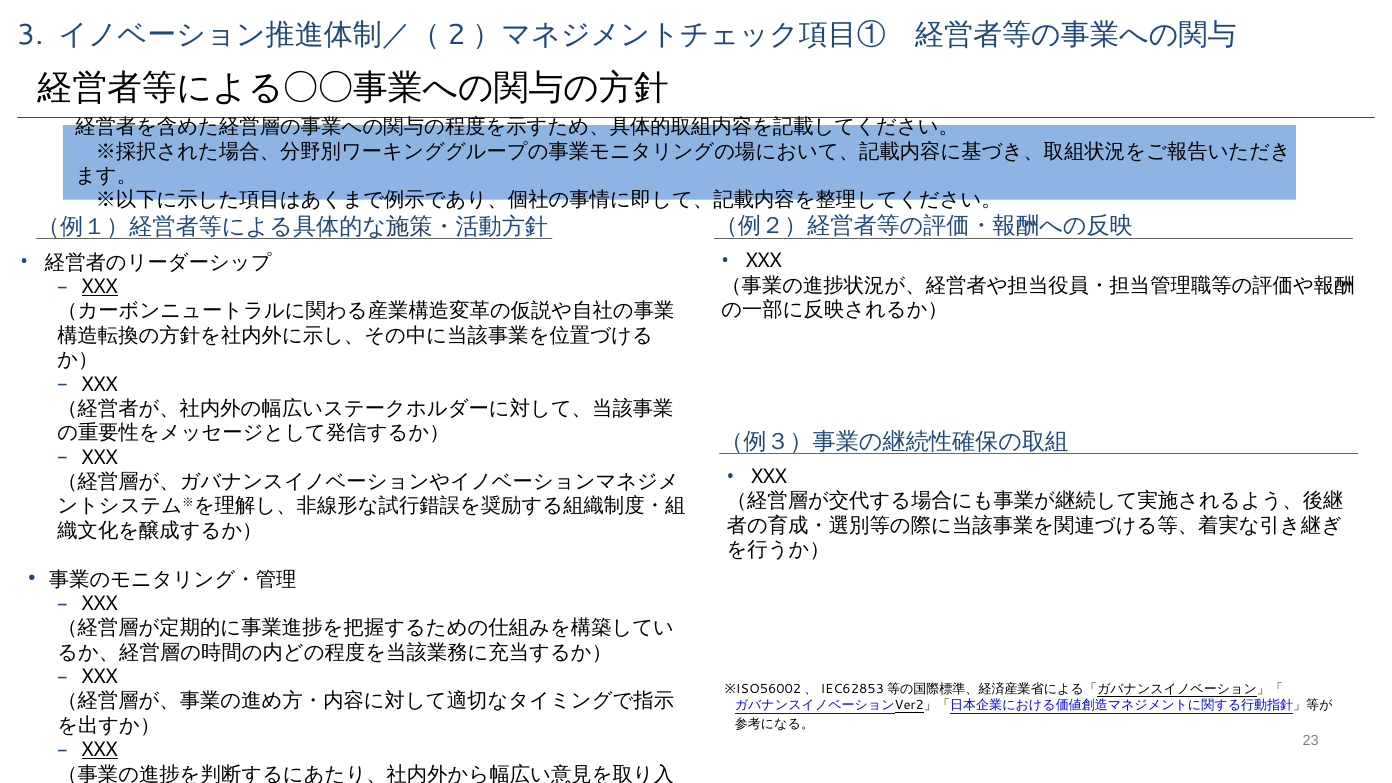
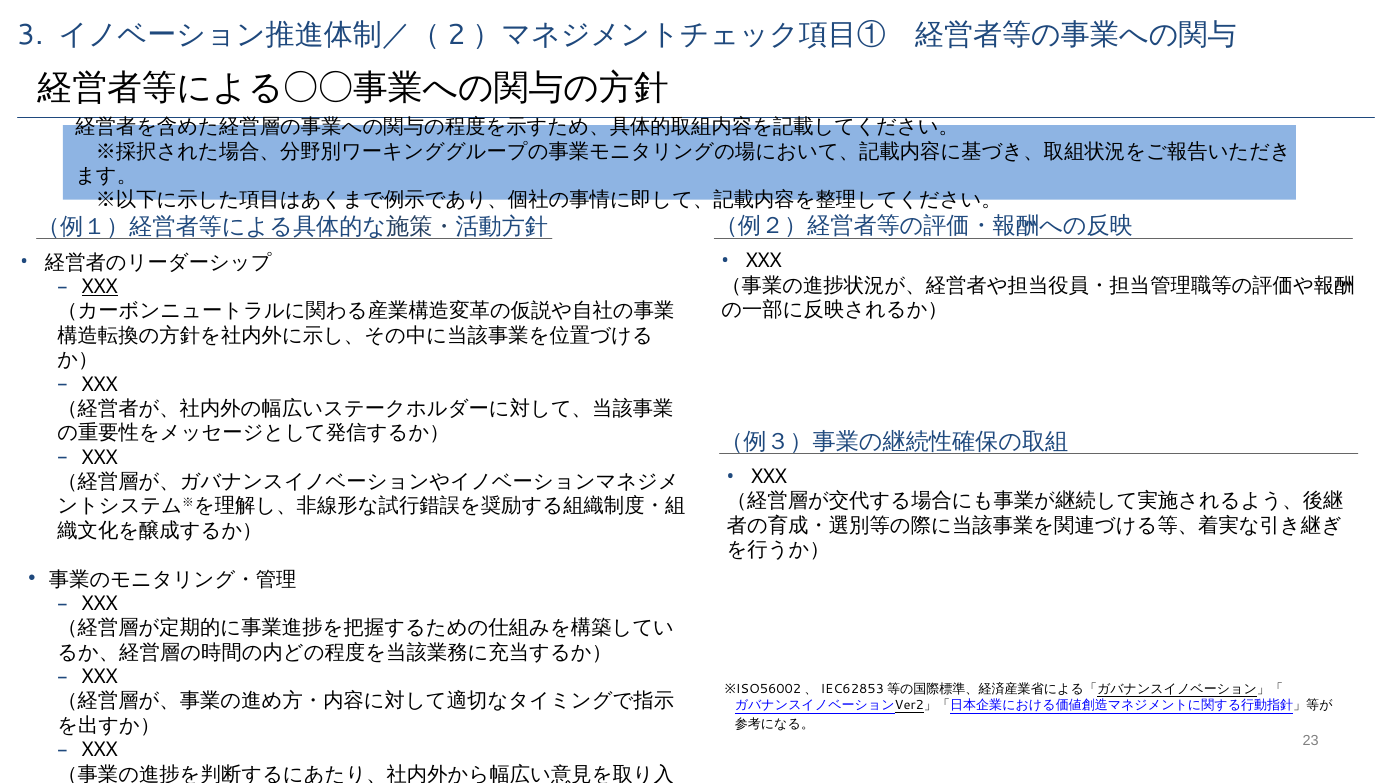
XXX underline: present -> none (100, 750)
